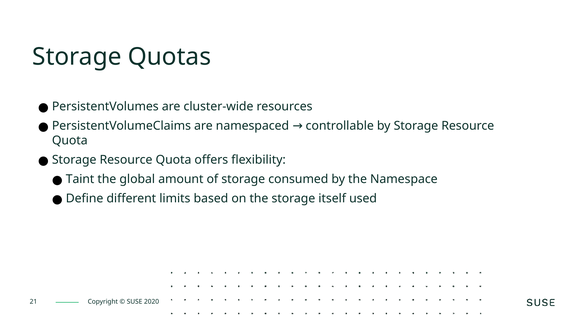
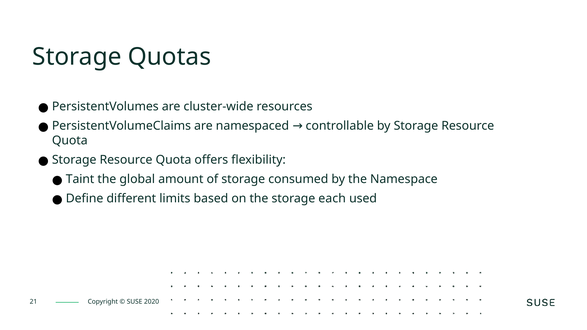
itself: itself -> each (332, 199)
